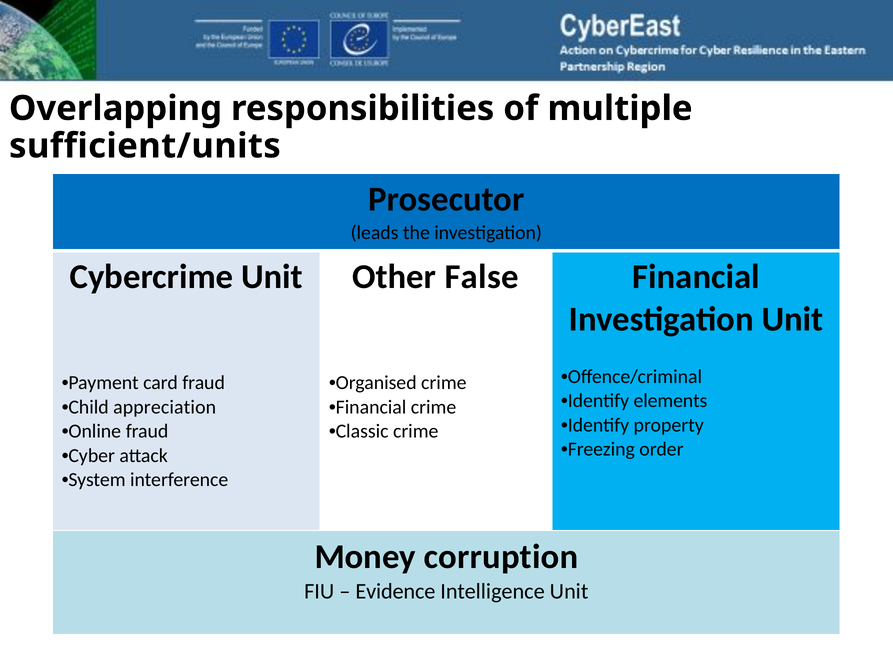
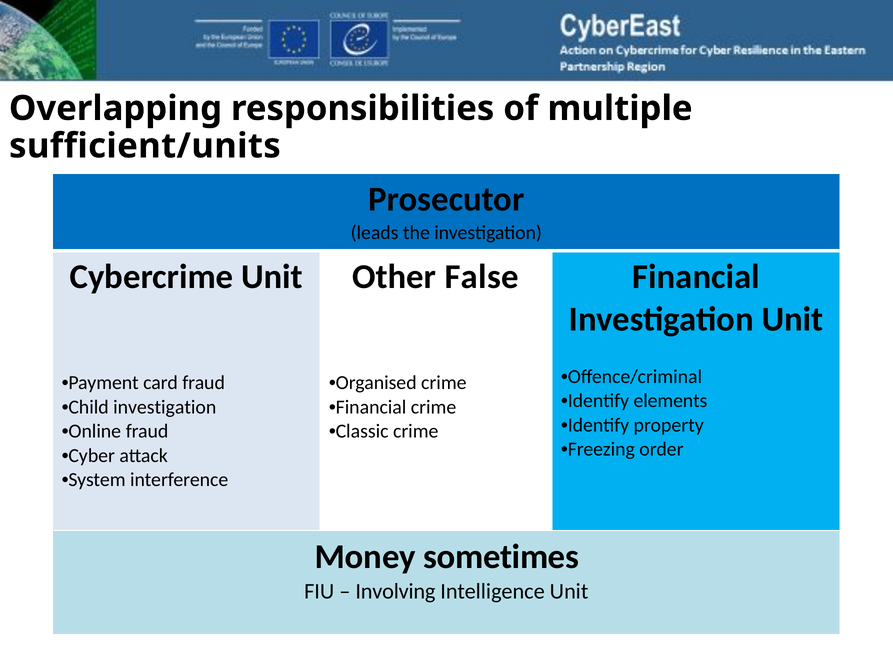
Child appreciation: appreciation -> investigation (165, 407)
corruption: corruption -> sometimes (501, 556)
Evidence: Evidence -> Involving (395, 591)
